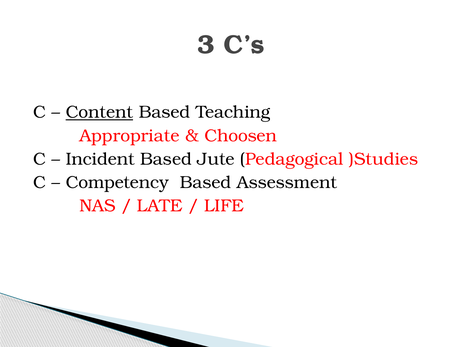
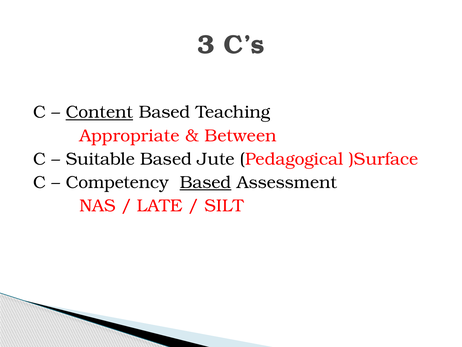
Choosen: Choosen -> Between (241, 135)
Incident: Incident -> Suitable (100, 159)
)Studies: )Studies -> )Surface (383, 159)
Based underline: none -> present (206, 182)
LIFE: LIFE -> SILT (224, 206)
